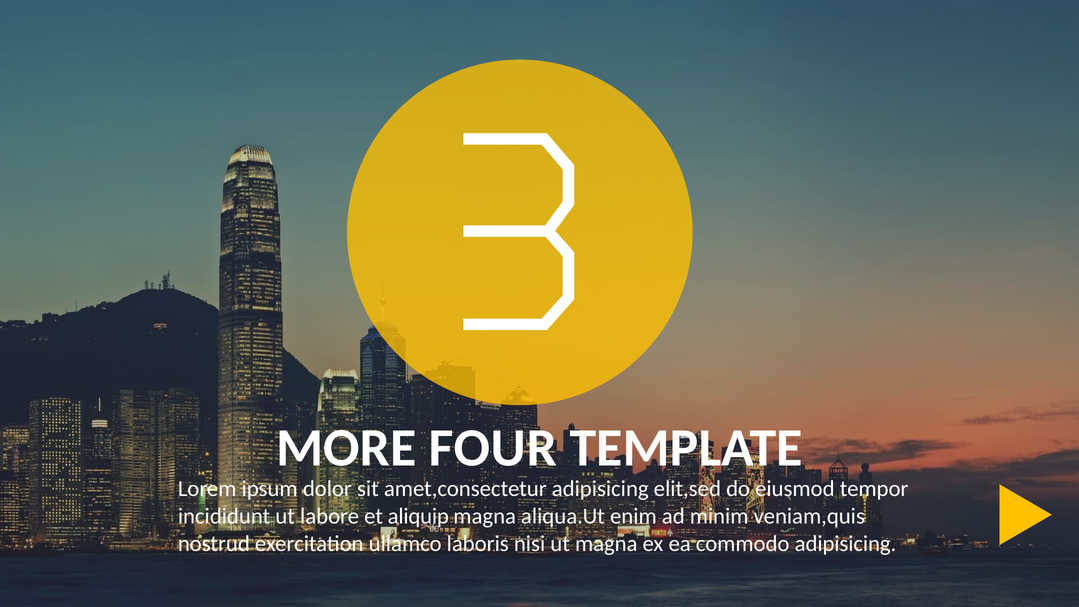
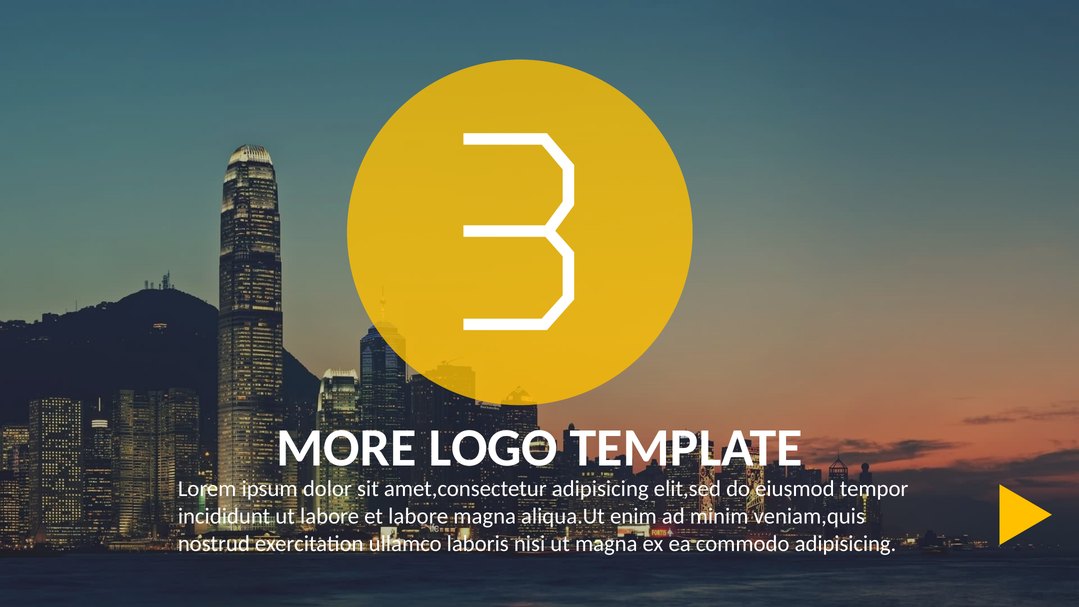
FOUR: FOUR -> LOGO (493, 448)
et aliquip: aliquip -> labore (418, 516)
